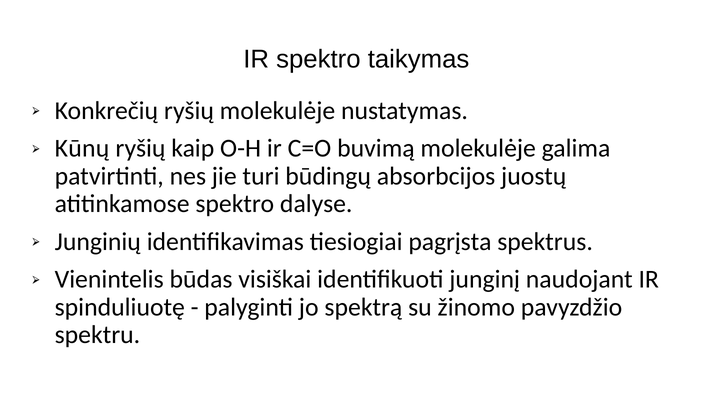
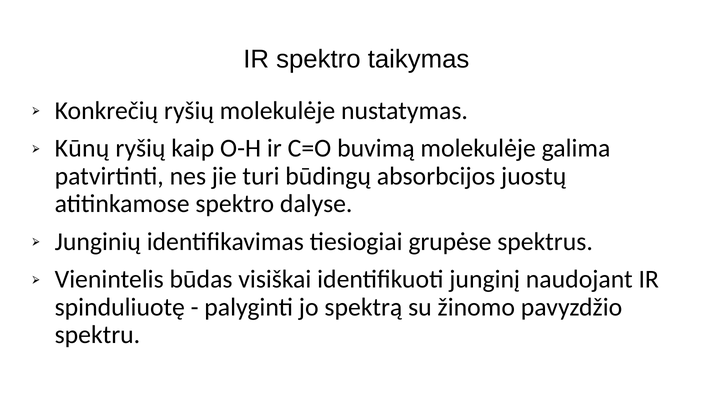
pagrįsta: pagrįsta -> grupėse (450, 242)
